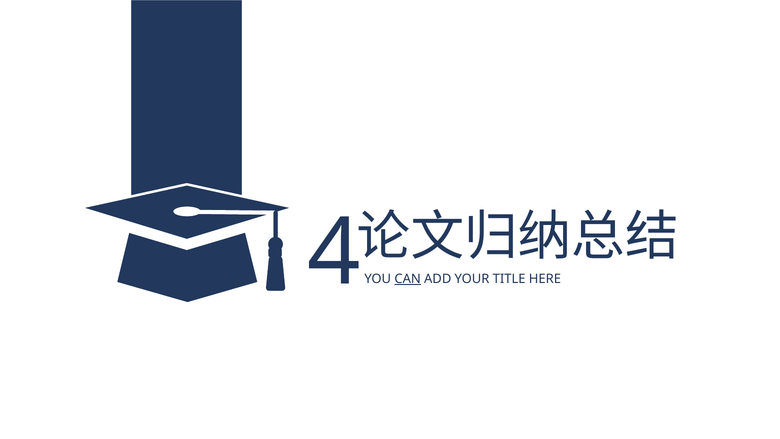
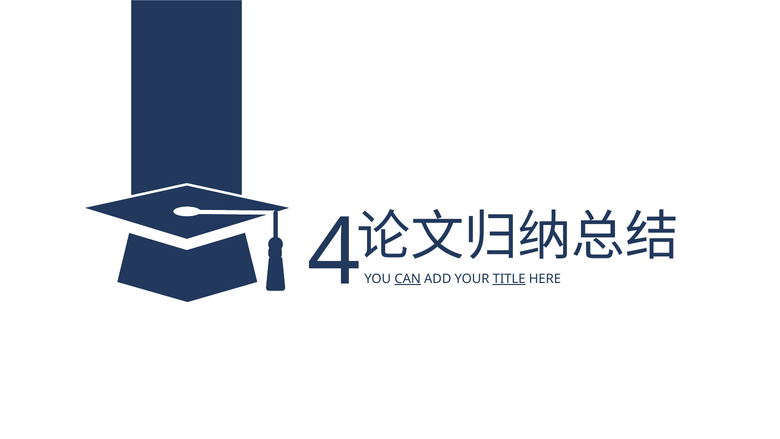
TITLE underline: none -> present (509, 279)
